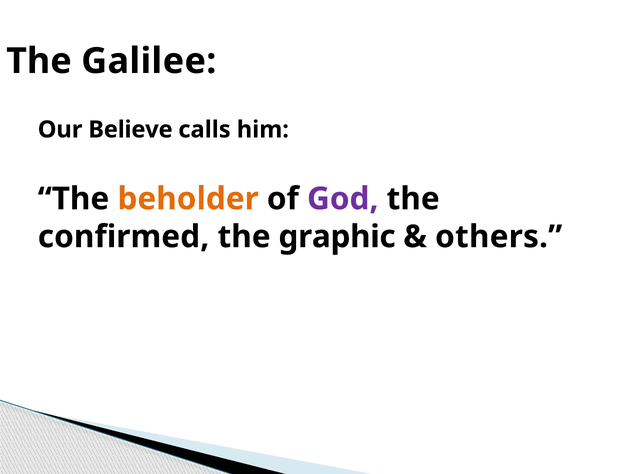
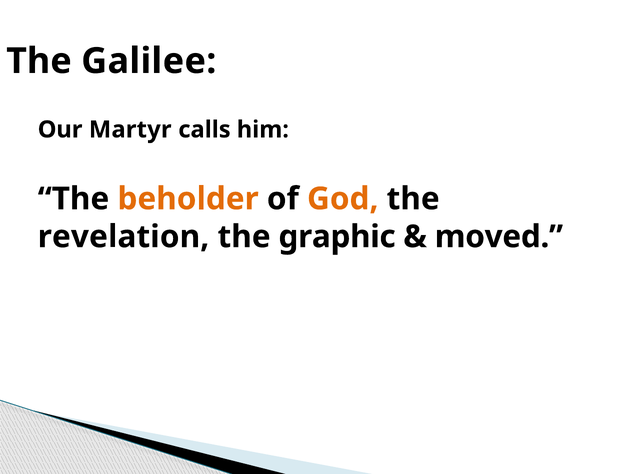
Believe: Believe -> Martyr (130, 129)
God colour: purple -> orange (343, 199)
confirmed: confirmed -> revelation (123, 236)
others: others -> moved (499, 236)
